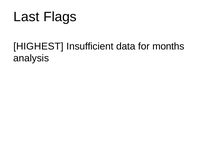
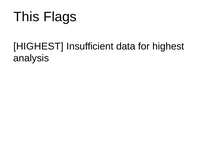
Last: Last -> This (26, 17)
for months: months -> highest (168, 47)
